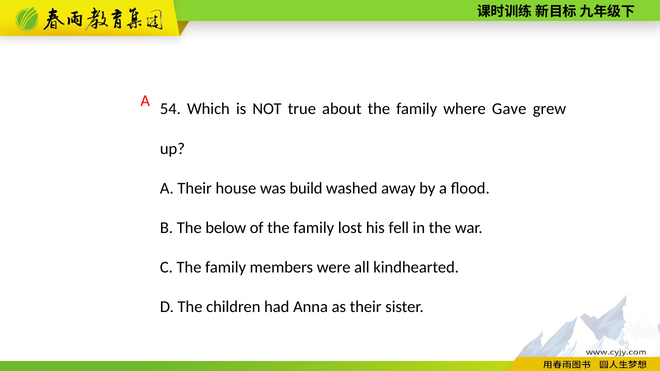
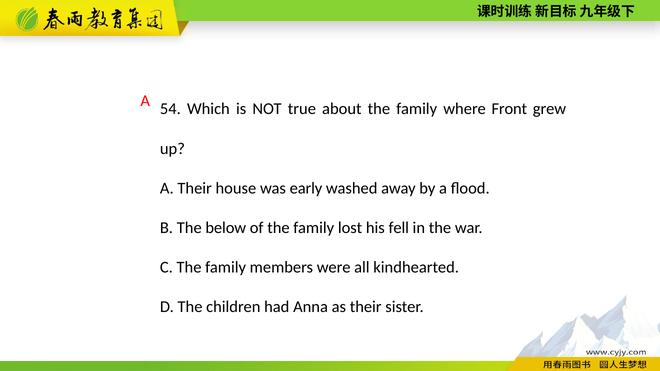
Gave: Gave -> Front (509, 109)
build: build -> early (306, 188)
